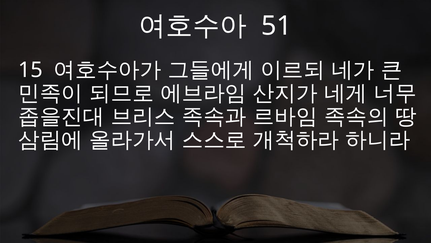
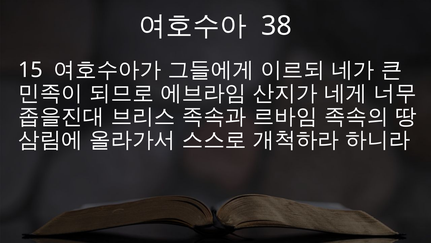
51: 51 -> 38 (277, 26)
